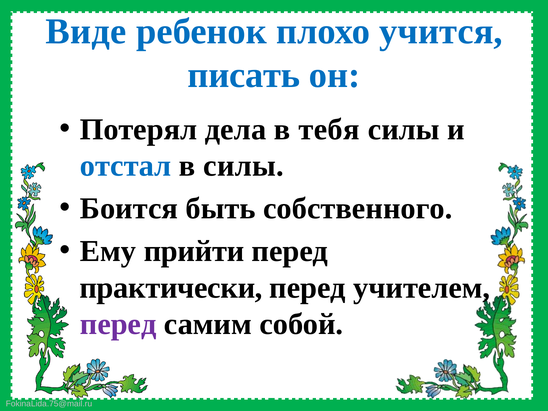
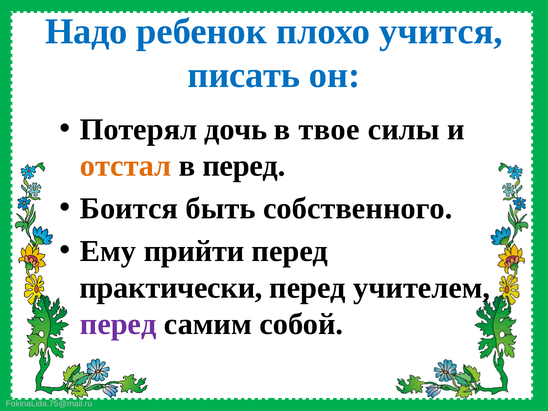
Виде: Виде -> Надо (86, 31)
дела: дела -> дочь (236, 129)
тебя: тебя -> твое (329, 129)
отстал colour: blue -> orange (126, 166)
в силы: силы -> перед (244, 166)
